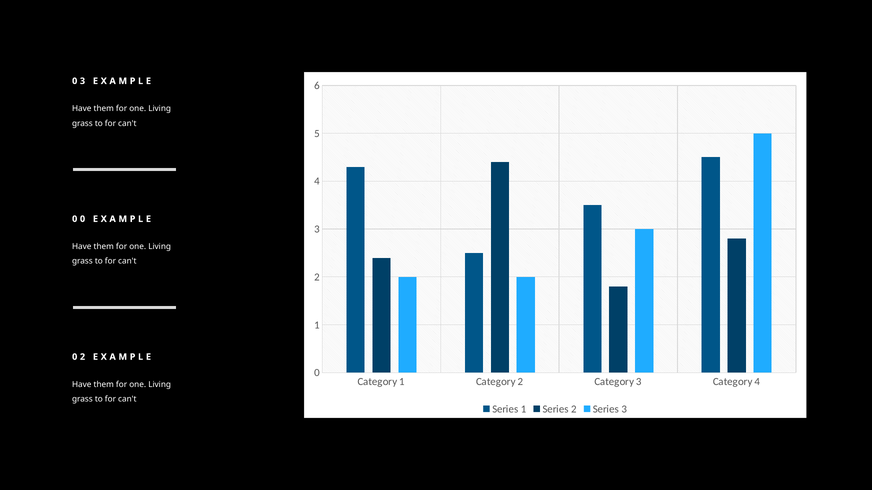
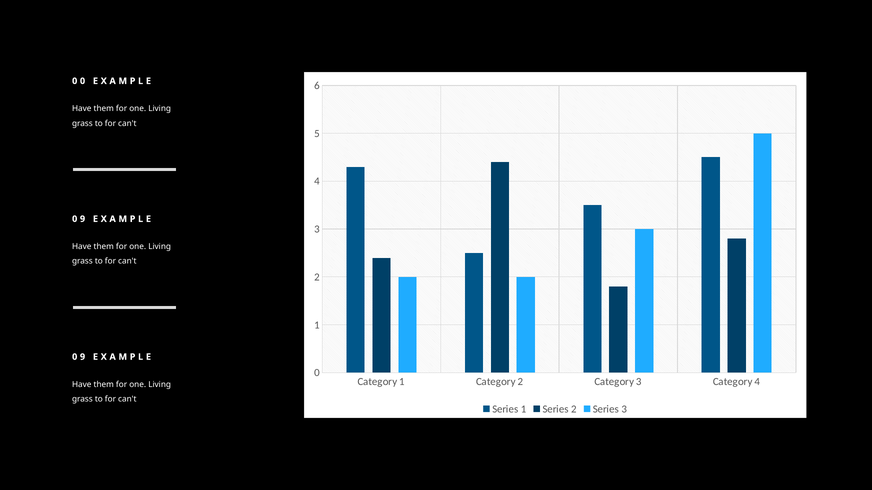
3: 3 -> 0 (83, 81)
0: 0 -> 9 (83, 219)
2: 2 -> 9 (83, 357)
